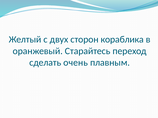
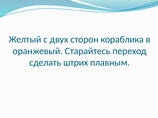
очень: очень -> штрих (76, 63)
